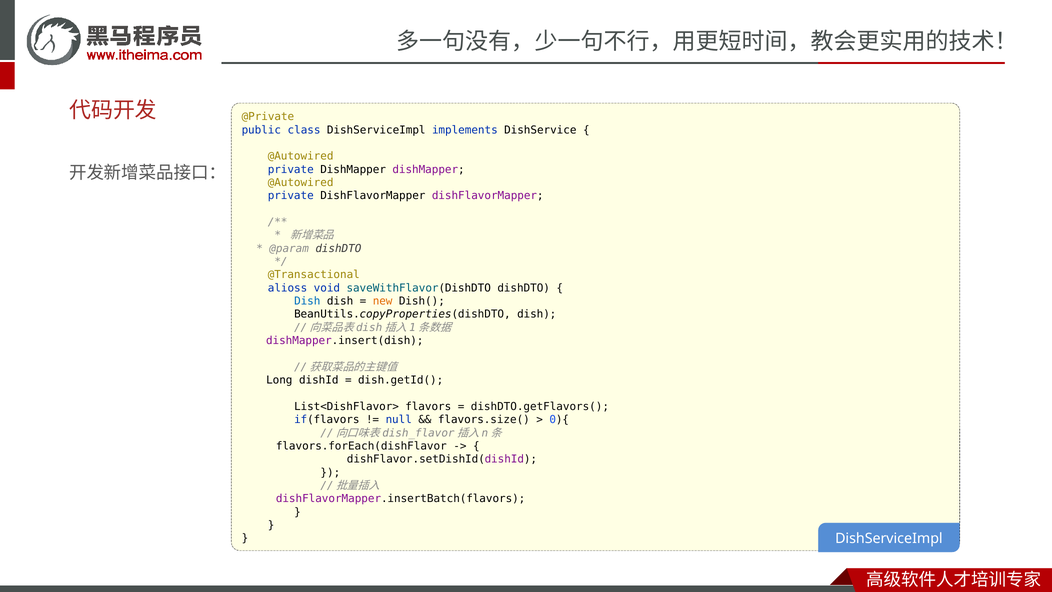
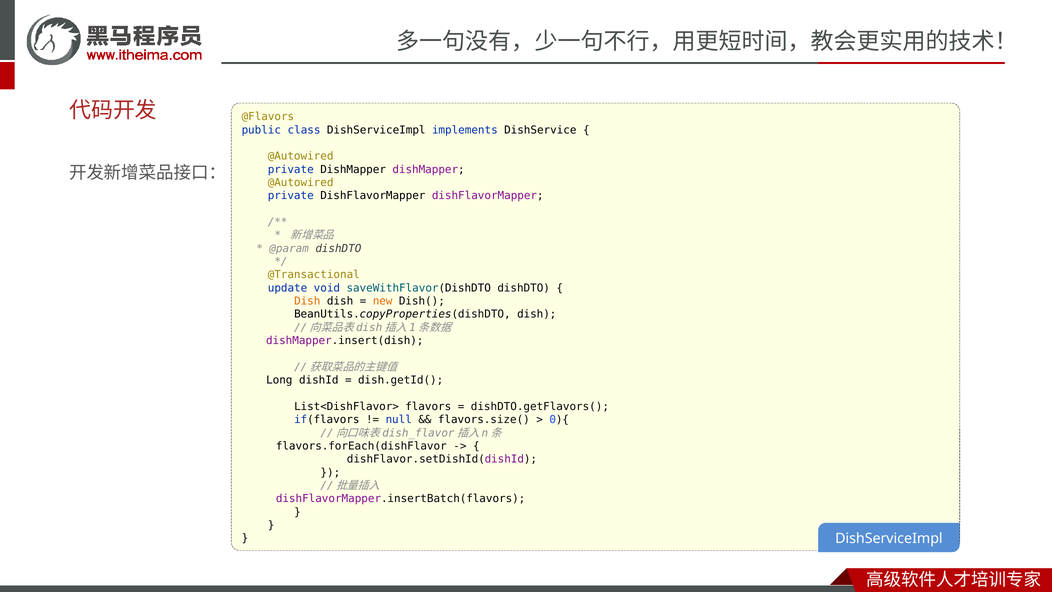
@Private: @Private -> @Flavors (268, 117)
alioss: alioss -> update (288, 288)
Dish colour: blue -> orange (307, 301)
